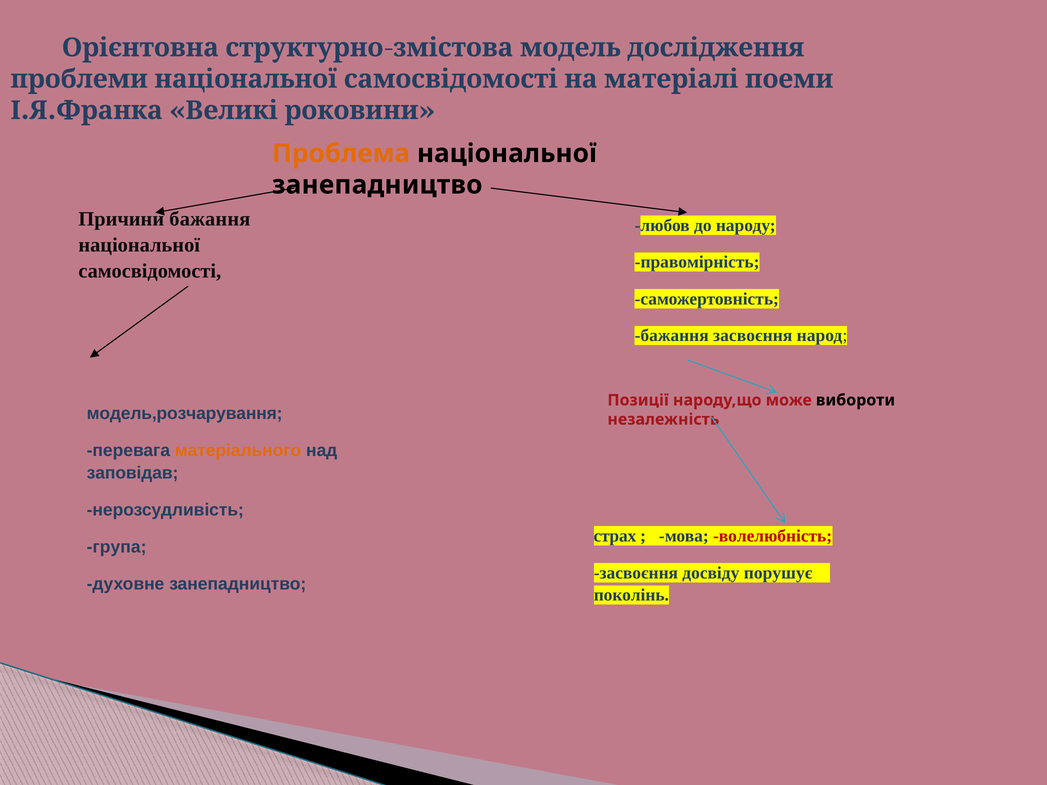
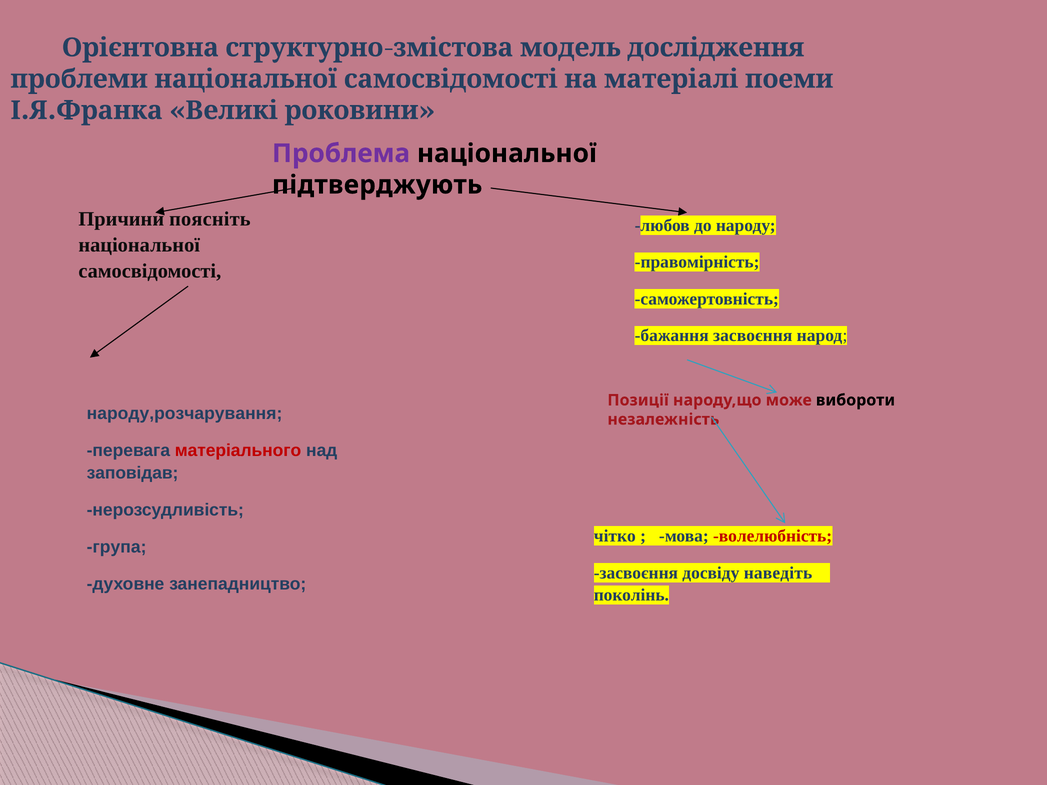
Проблема colour: orange -> purple (341, 154)
занепадництво: занепадництво -> підтверджують (377, 185)
Причини бажання: бажання -> поясніть (210, 219)
модель,розчарування: модель,розчарування -> народу,розчарування (185, 414)
матеріального colour: orange -> red (238, 451)
страх: страх -> чітко (615, 536)
порушує: порушує -> наведіть (778, 573)
